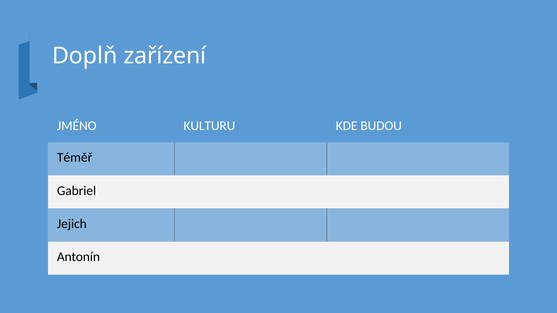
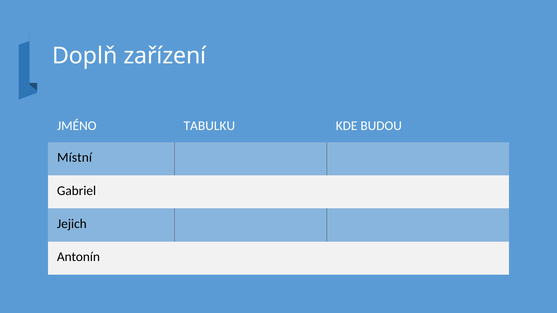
KULTURU: KULTURU -> TABULKU (209, 126)
Téměř: Téměř -> Místní (75, 158)
